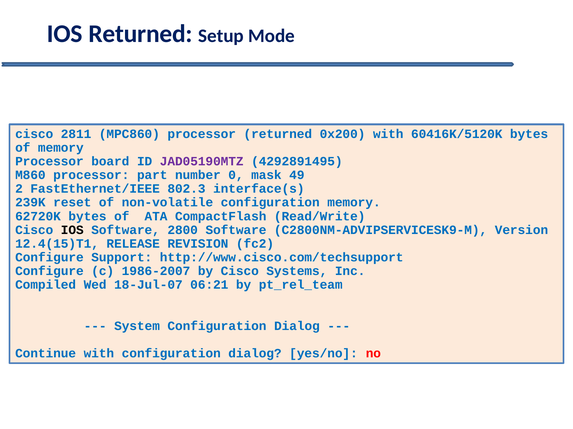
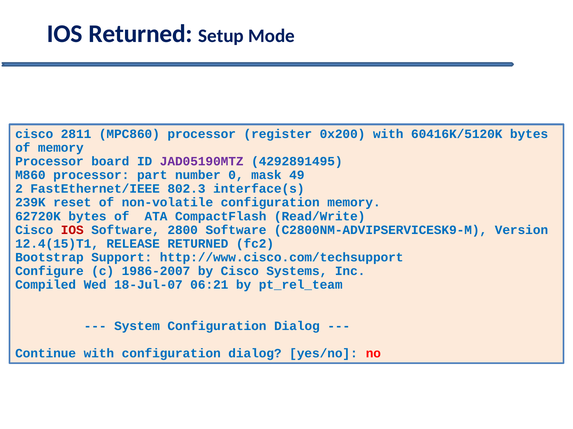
processor returned: returned -> register (278, 134)
IOS colour: black -> red (72, 230)
RELEASE REVISION: REVISION -> RETURNED (198, 244)
Configure: Configure -> Bootstrap (49, 258)
